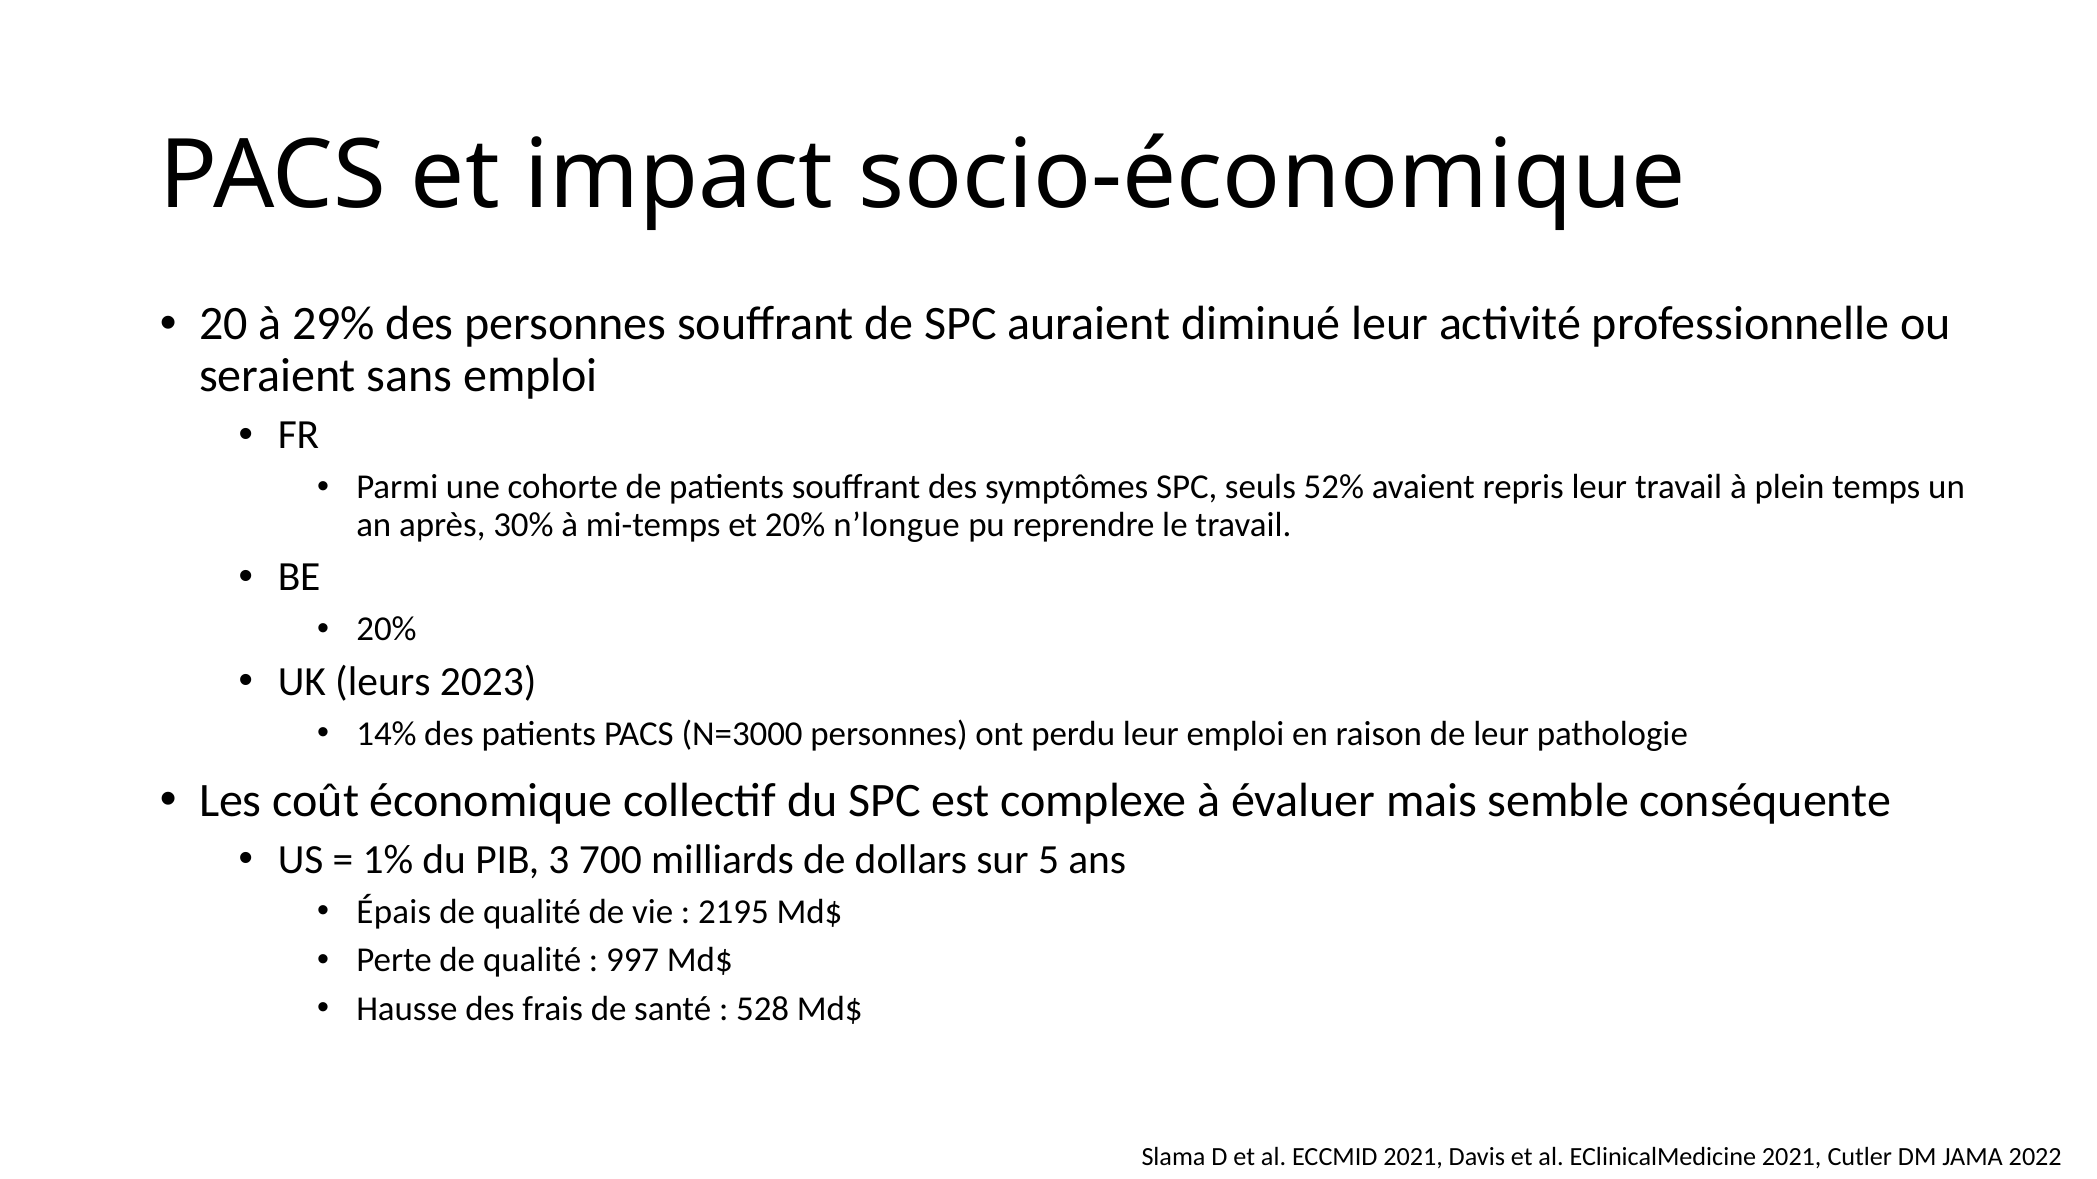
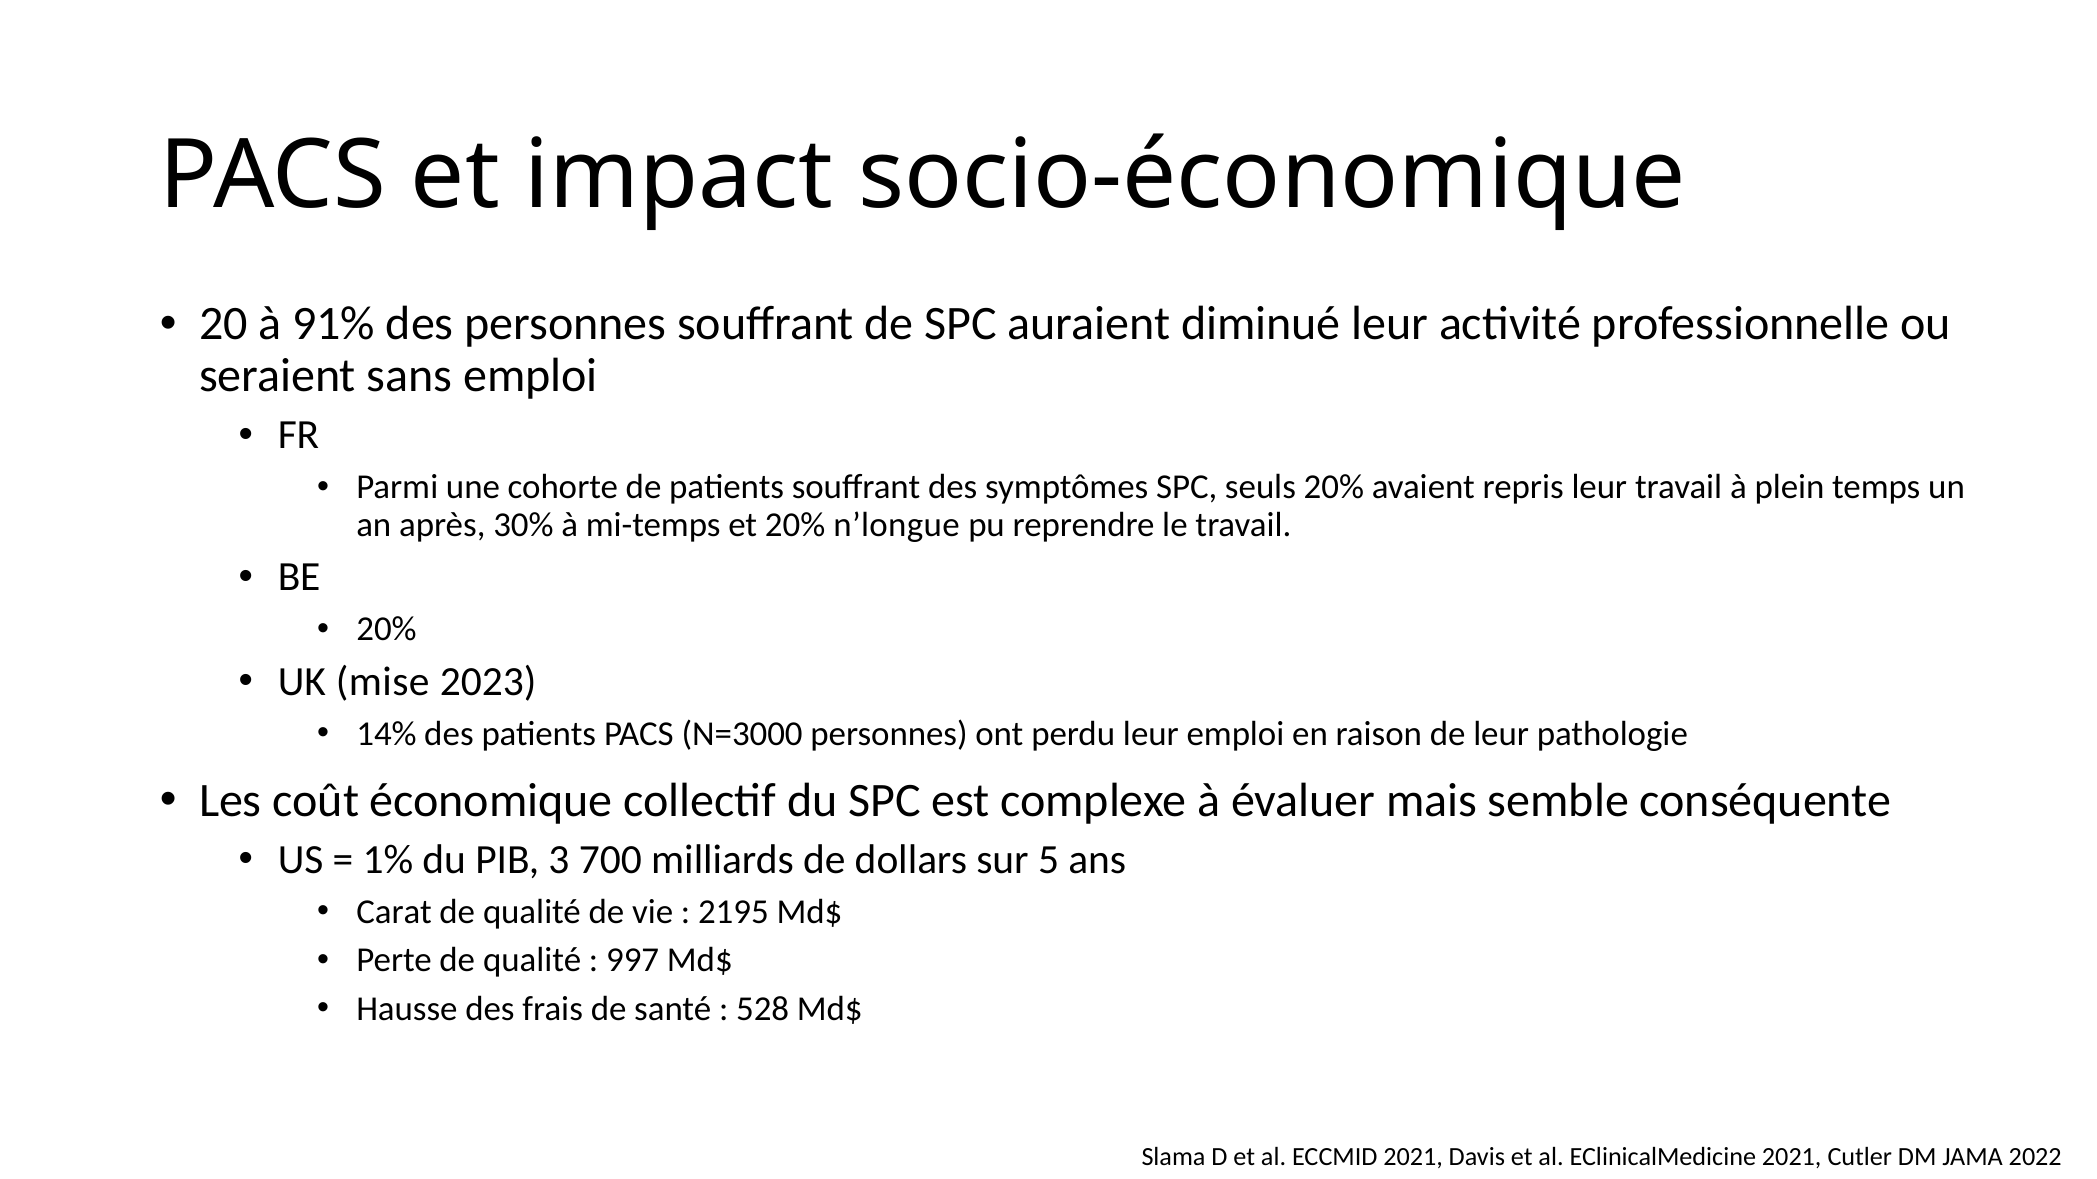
29%: 29% -> 91% (334, 324)
seuls 52%: 52% -> 20% (1334, 488)
leurs: leurs -> mise (383, 682)
Épais: Épais -> Carat (394, 912)
